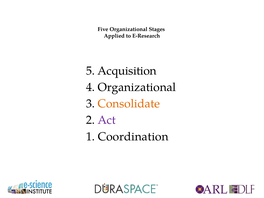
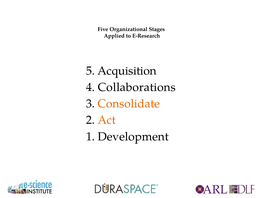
4 Organizational: Organizational -> Collaborations (137, 87)
Act colour: purple -> orange (107, 120)
Coordination: Coordination -> Development (133, 137)
